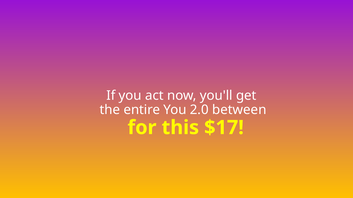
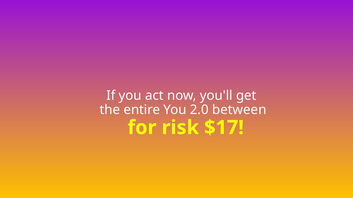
this: this -> risk (180, 128)
